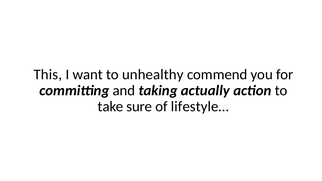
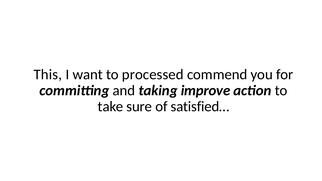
unhealthy: unhealthy -> processed (153, 75)
actually: actually -> improve (206, 91)
lifestyle…: lifestyle… -> satisfied… (200, 106)
